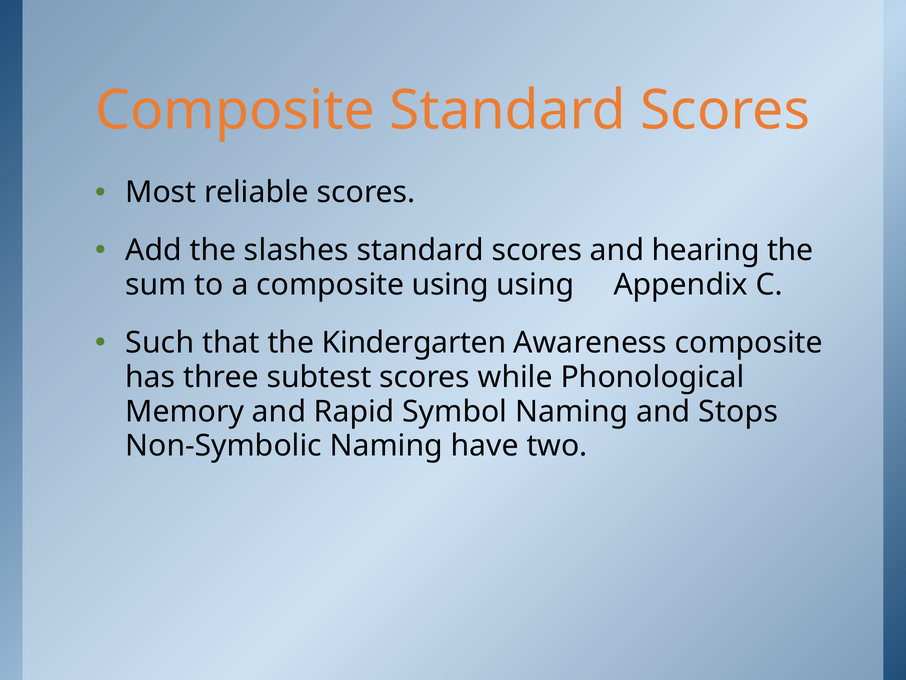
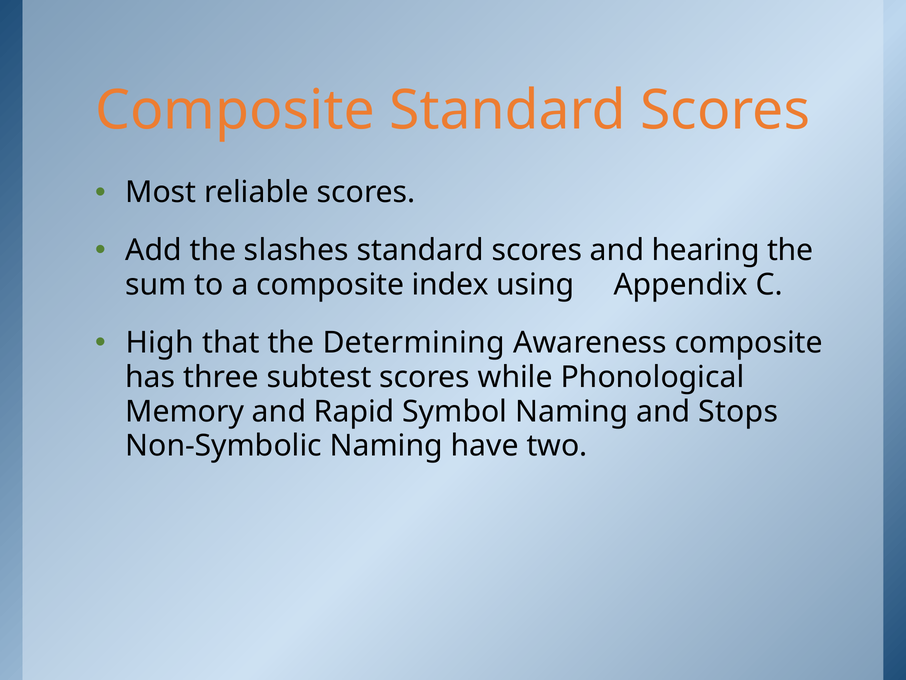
composite using: using -> index (450, 285)
Such: Such -> High (160, 342)
Kindergarten: Kindergarten -> Determining (414, 342)
